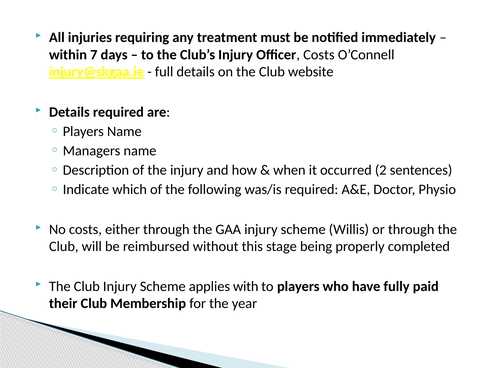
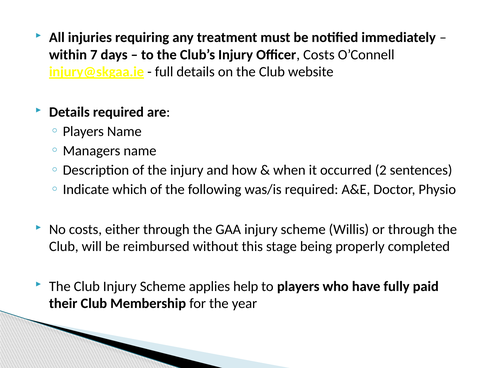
with: with -> help (246, 287)
